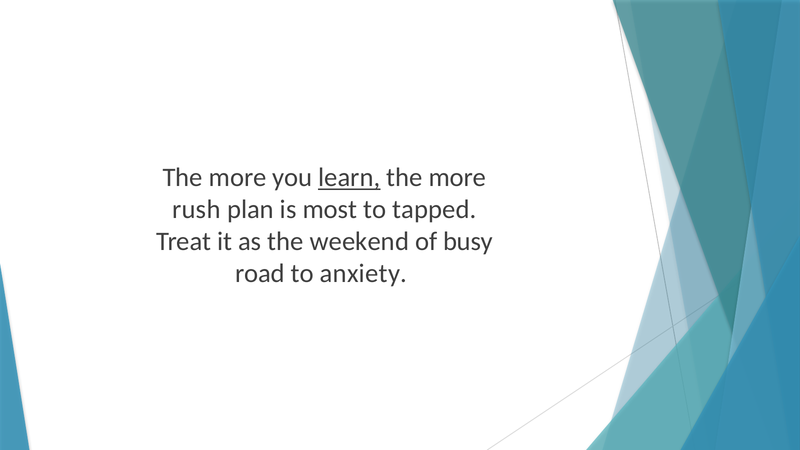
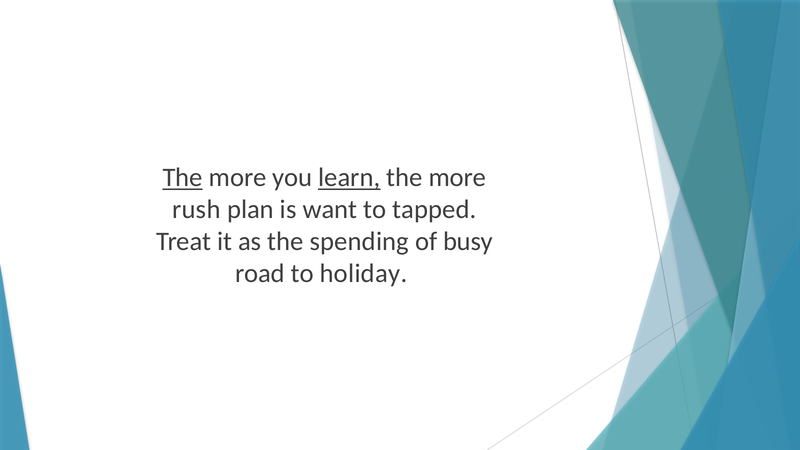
The underline: none -> present (183, 178)
most: most -> want (330, 210)
weekend: weekend -> spending (359, 242)
anxiety: anxiety -> holiday (363, 274)
